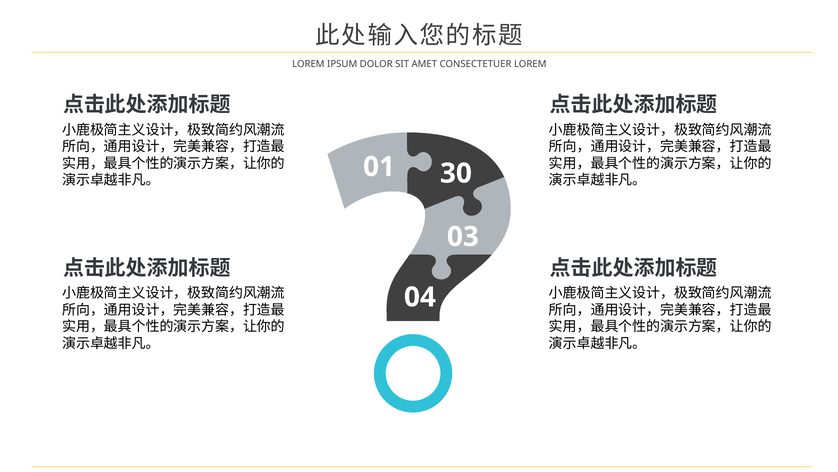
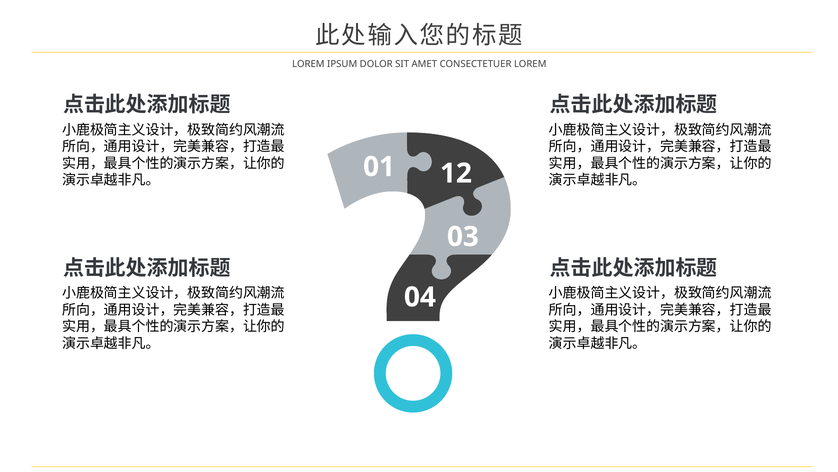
30: 30 -> 12 (456, 173)
